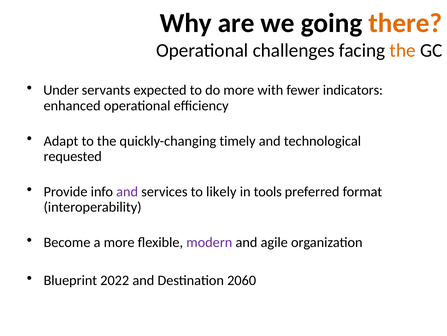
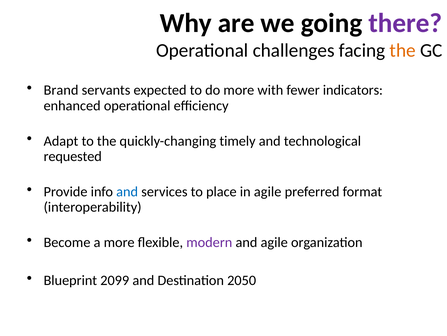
there colour: orange -> purple (405, 23)
Under: Under -> Brand (61, 90)
and colour: purple -> blue (127, 191)
likely: likely -> place (221, 191)
in tools: tools -> agile (268, 191)
2022: 2022 -> 2099 (115, 280)
2060: 2060 -> 2050 (242, 280)
